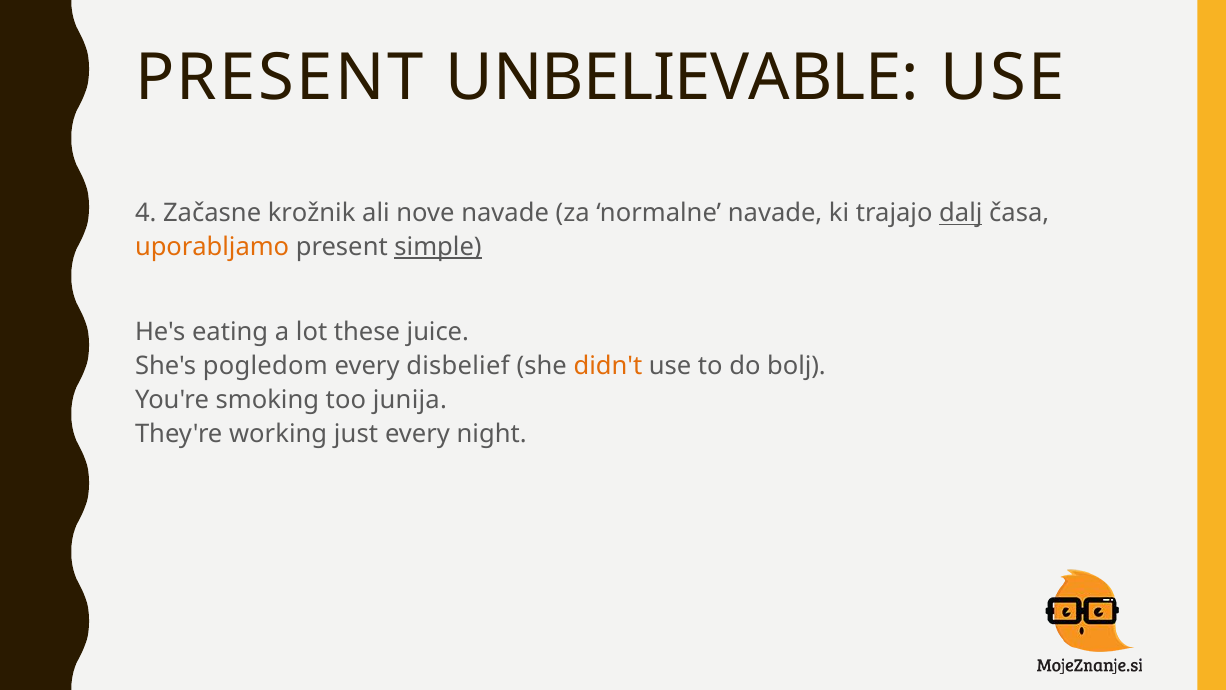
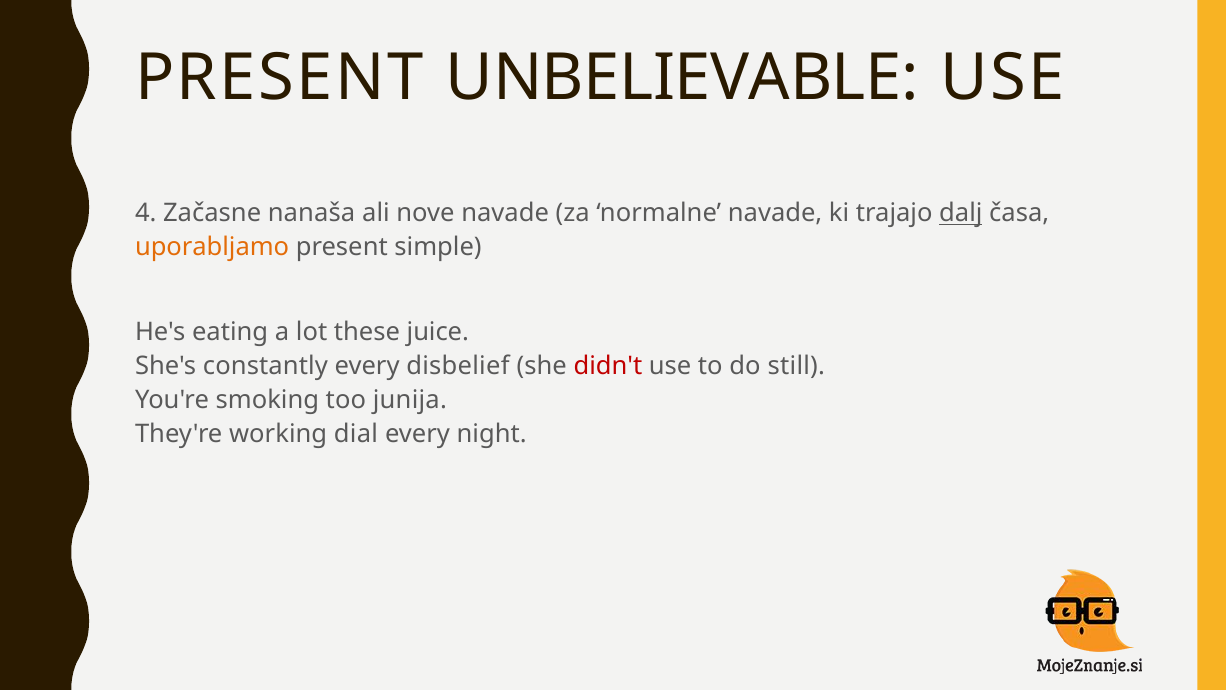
krožnik: krožnik -> nanaša (312, 213)
simple underline: present -> none (438, 247)
pogledom: pogledom -> constantly (265, 366)
didn't colour: orange -> red (608, 366)
bolj: bolj -> still (796, 366)
just: just -> dial (356, 433)
